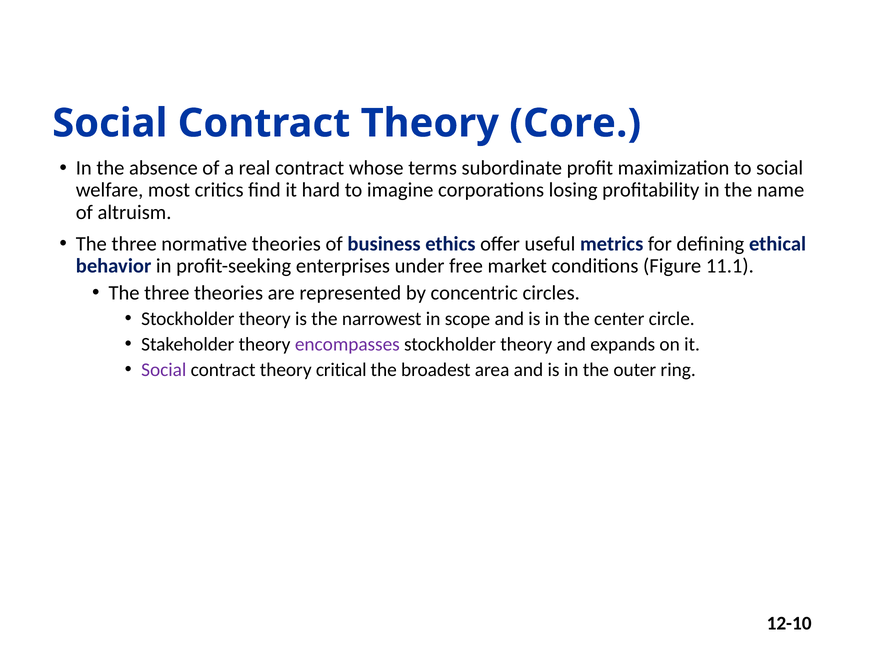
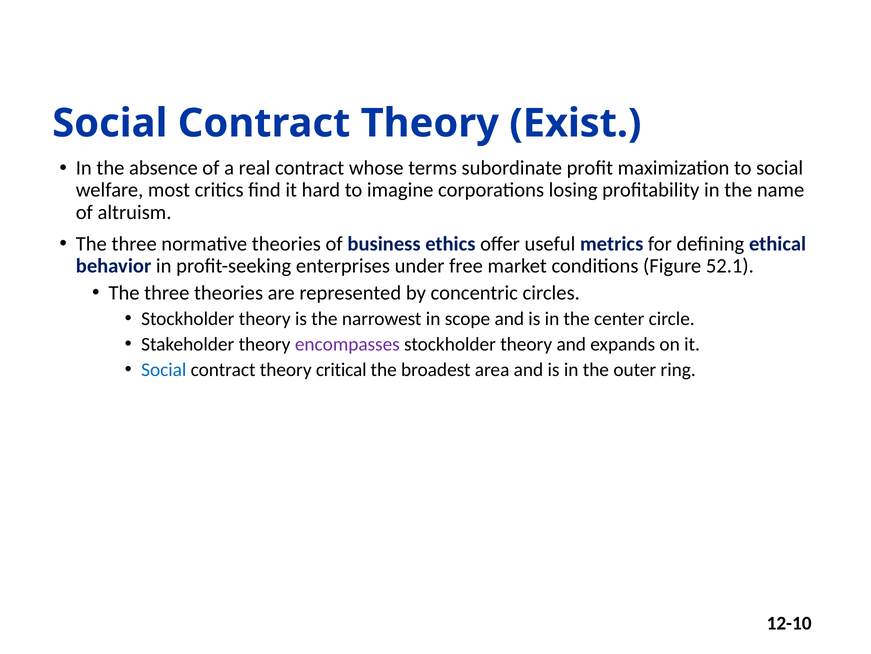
Core: Core -> Exist (575, 123)
11.1: 11.1 -> 52.1 (730, 266)
Social colour: purple -> blue (164, 369)
